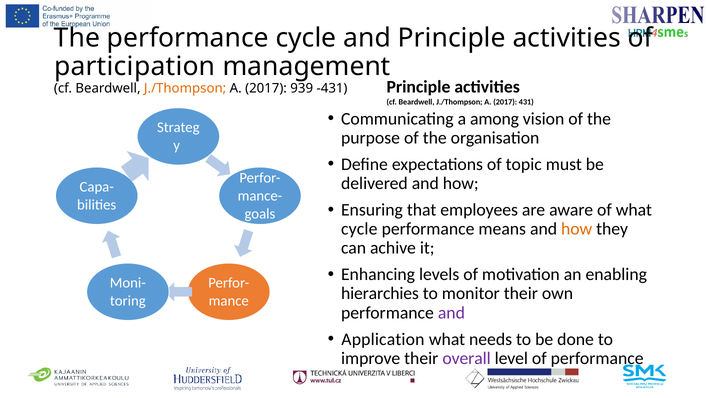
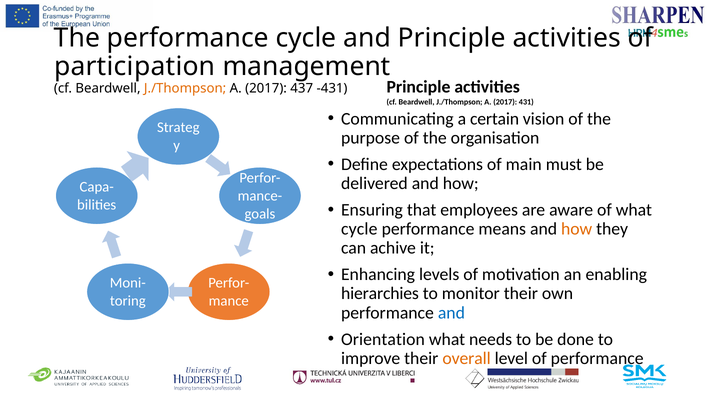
939: 939 -> 437 (302, 88)
among: among -> certain (495, 119)
topic: topic -> main (524, 164)
and colour: purple -> blue (451, 312)
Application: Application -> Orientation (383, 339)
overall colour: purple -> orange (467, 358)
